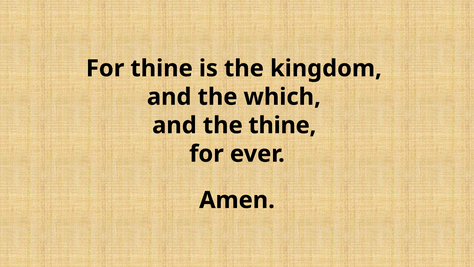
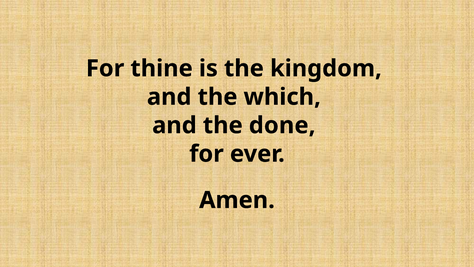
the thine: thine -> done (282, 125)
